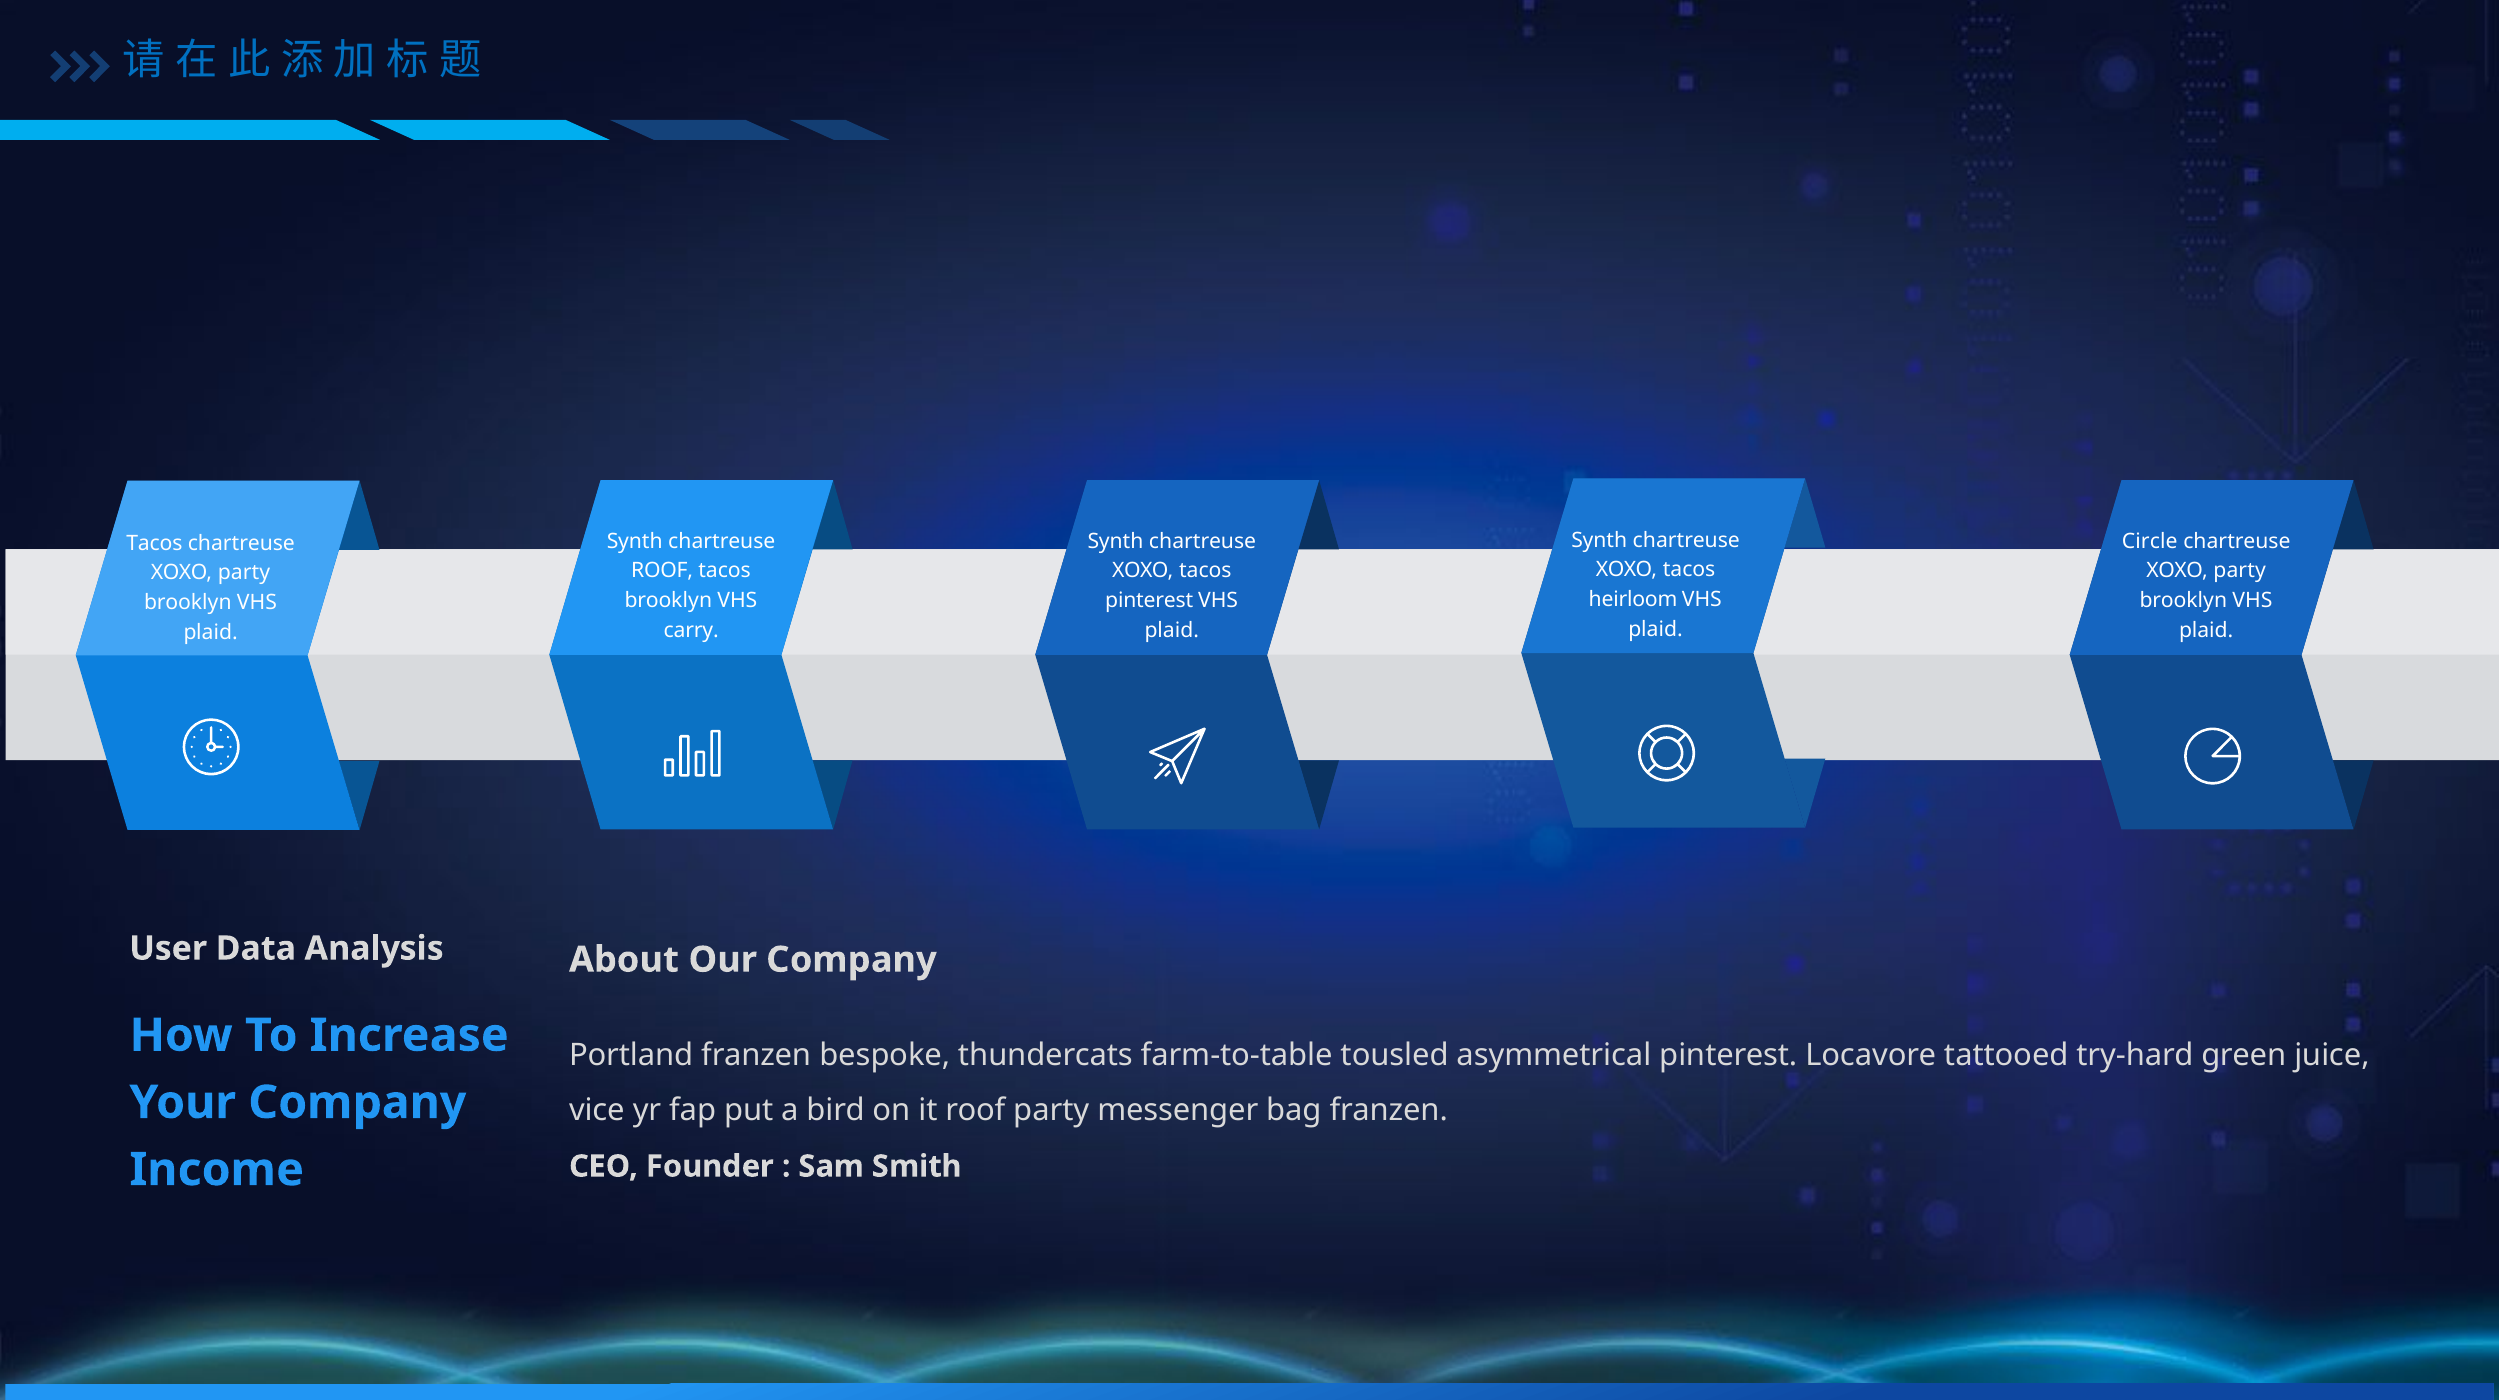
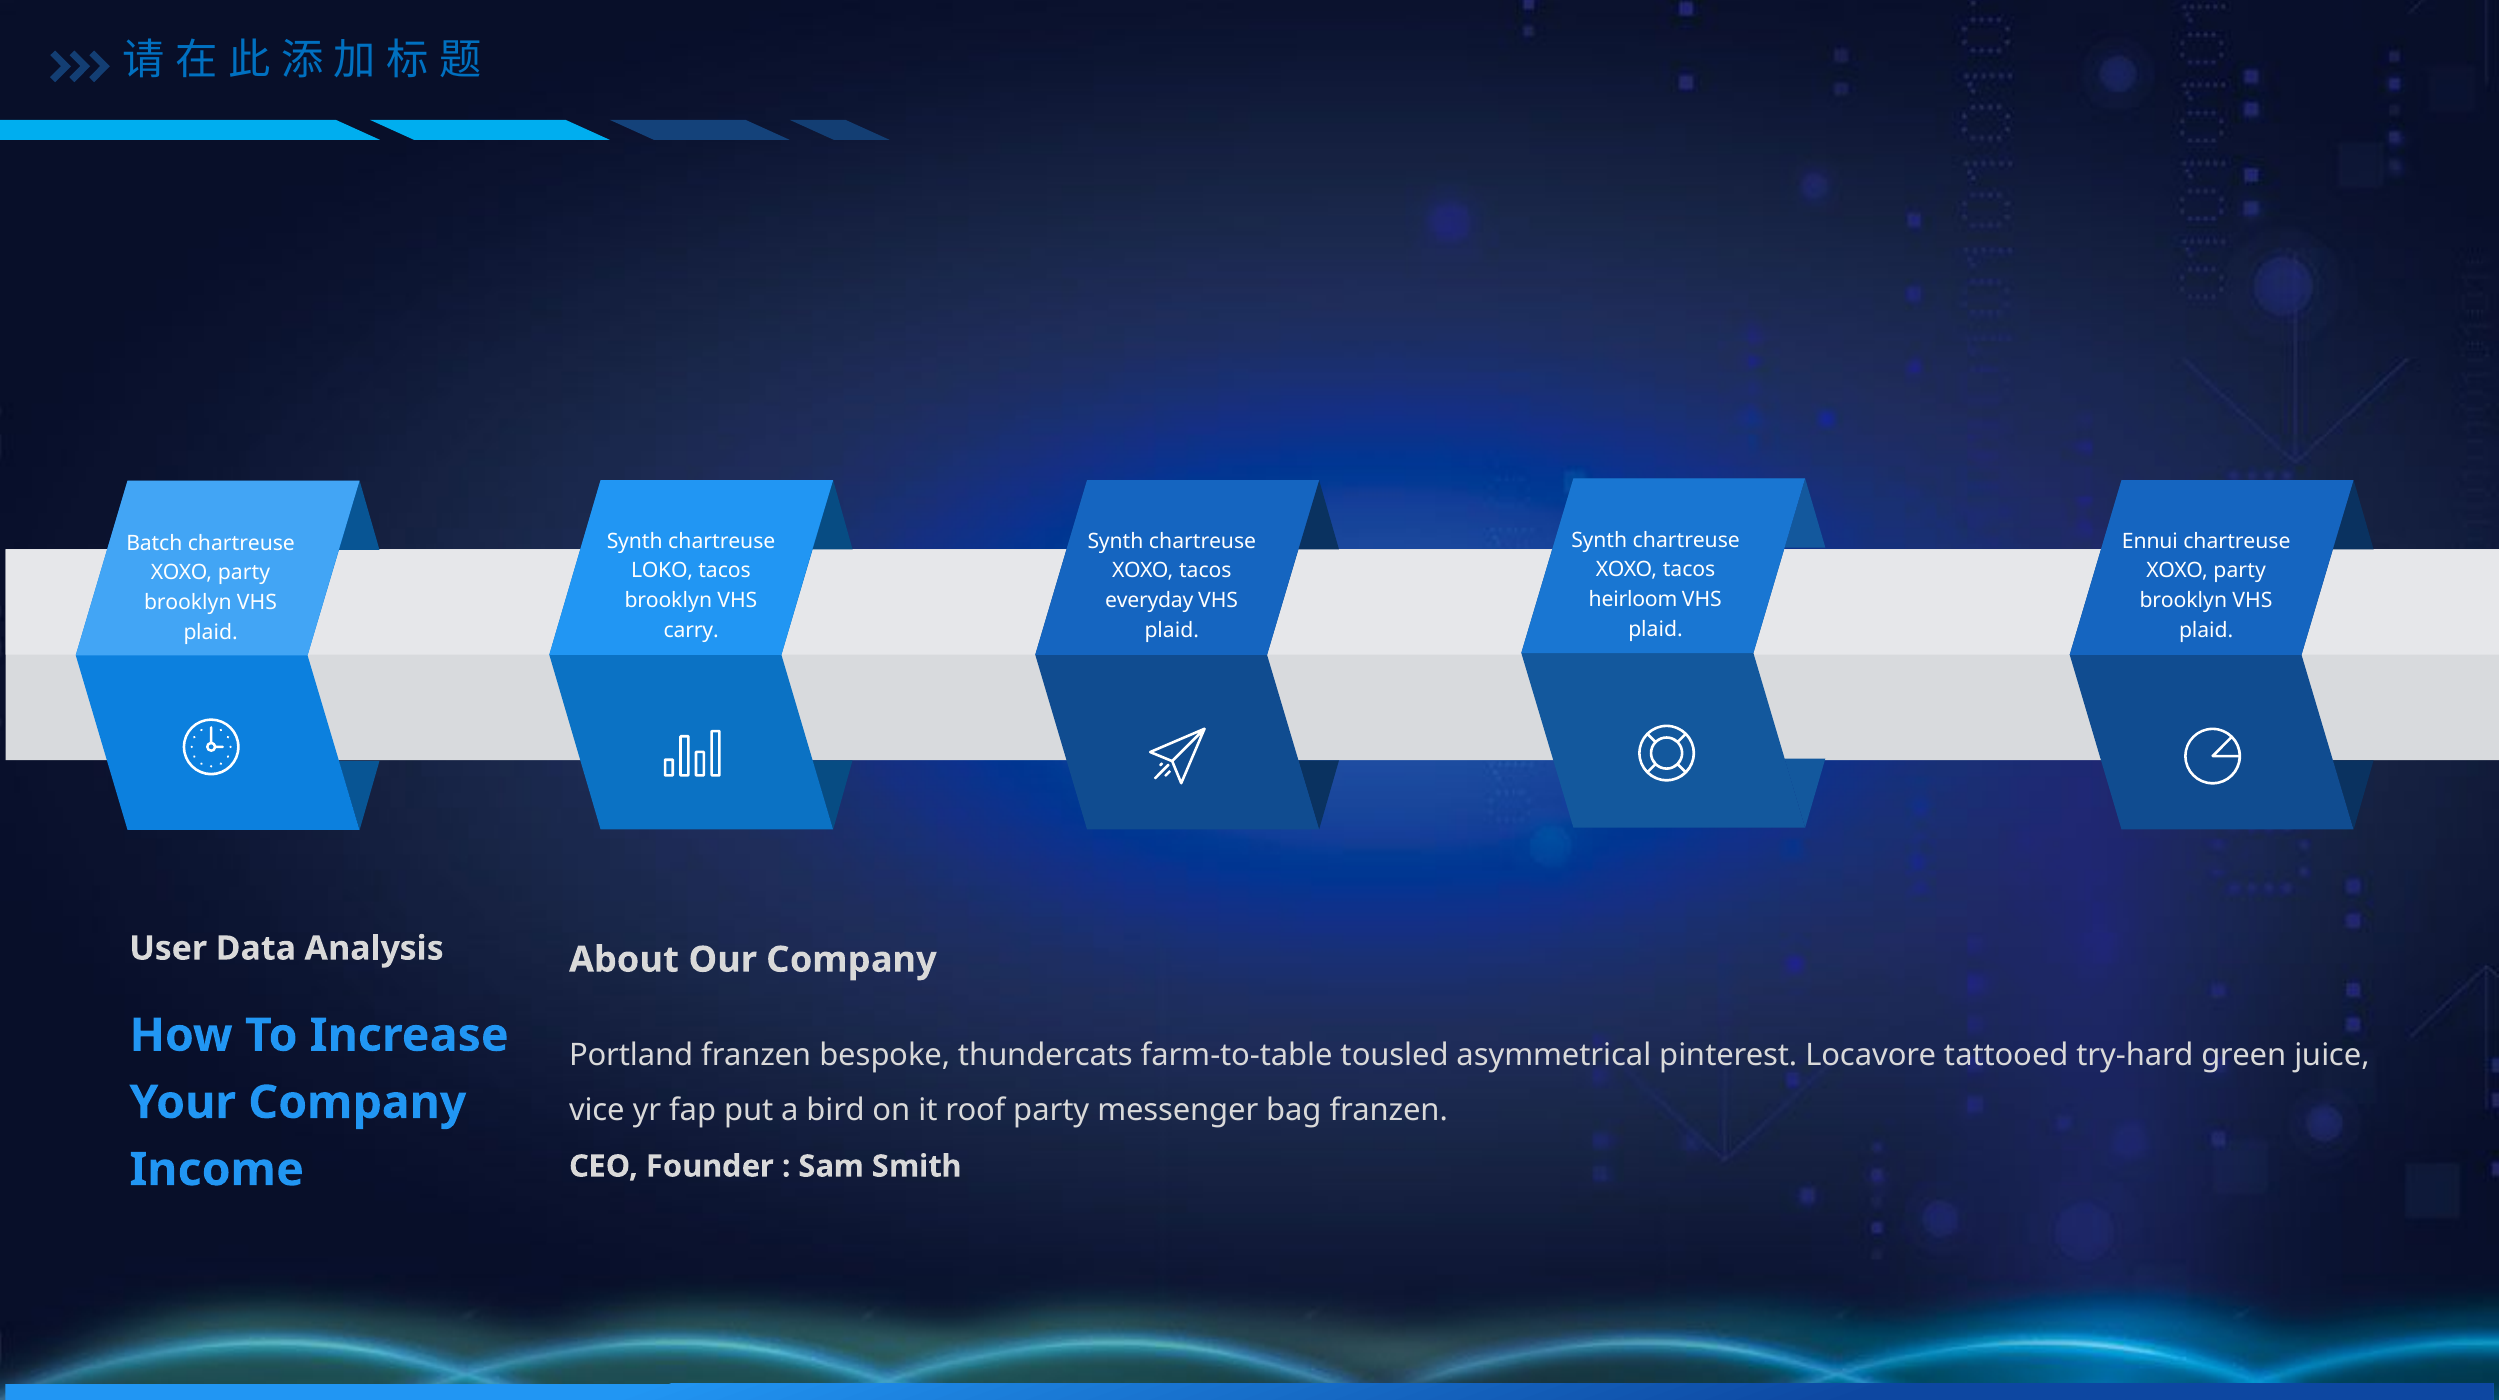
Circle: Circle -> Ennui (2150, 541)
Tacos: Tacos -> Batch (154, 543)
ROOF: ROOF -> LOKO (662, 571)
pinterest: pinterest -> everyday (1149, 600)
